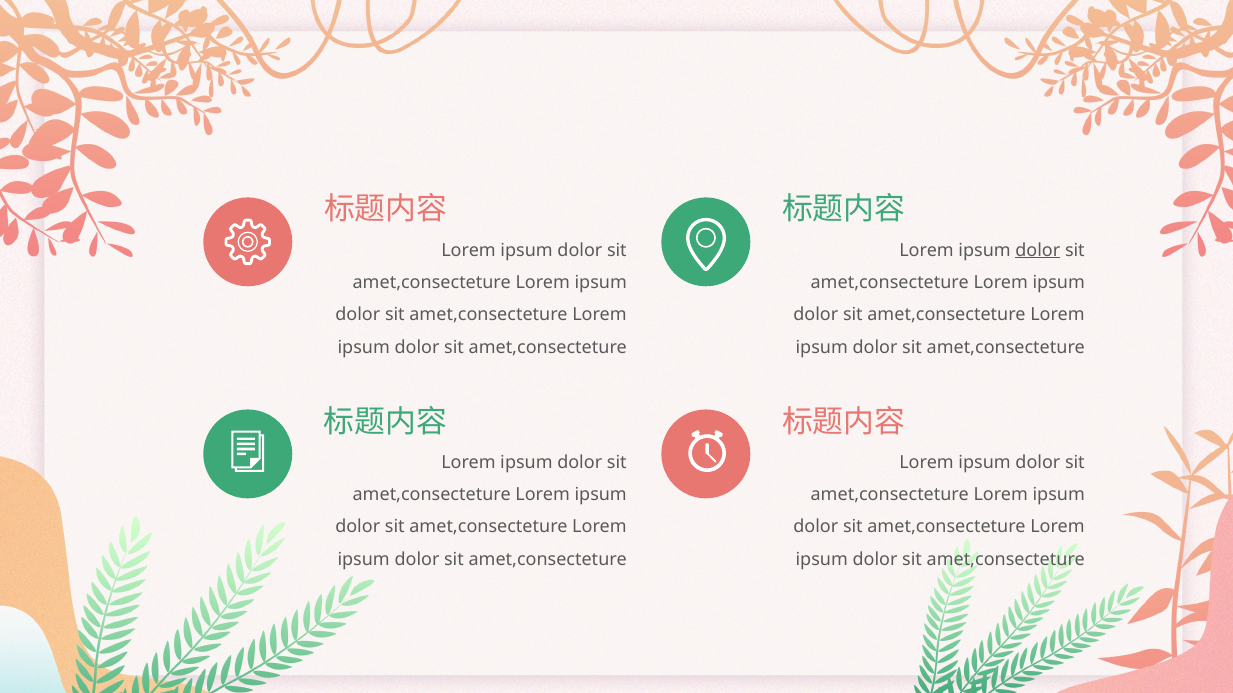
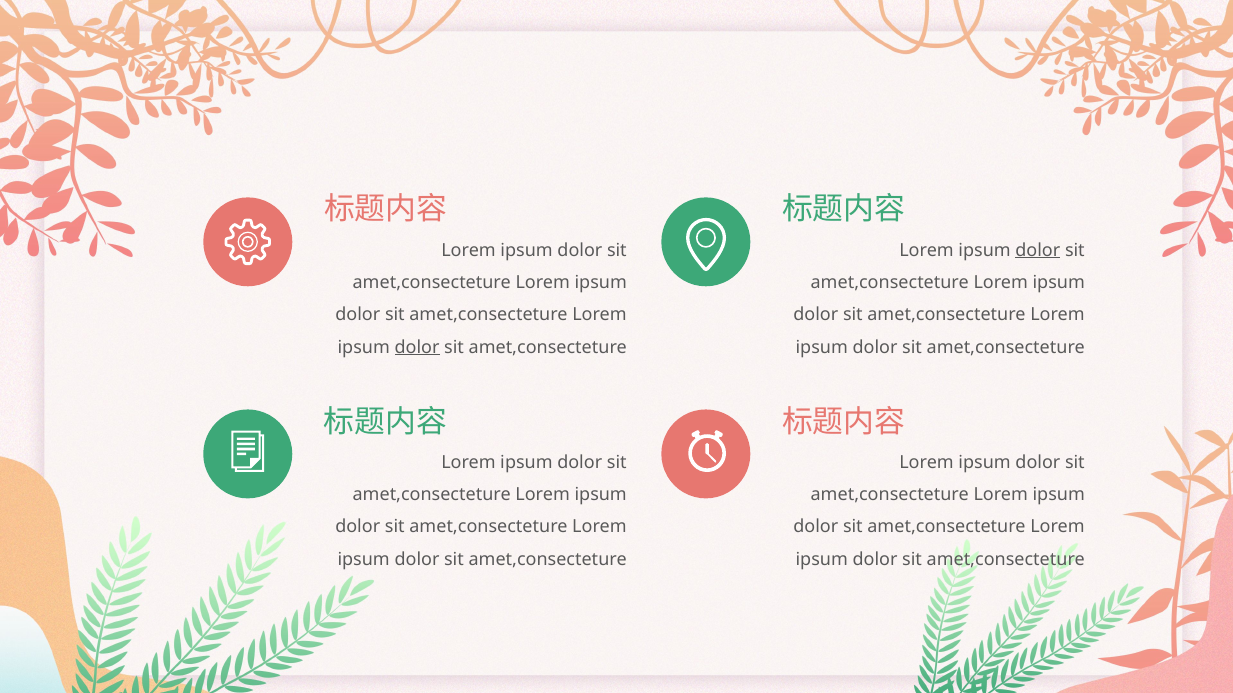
dolor underline: none -> present (417, 347)
